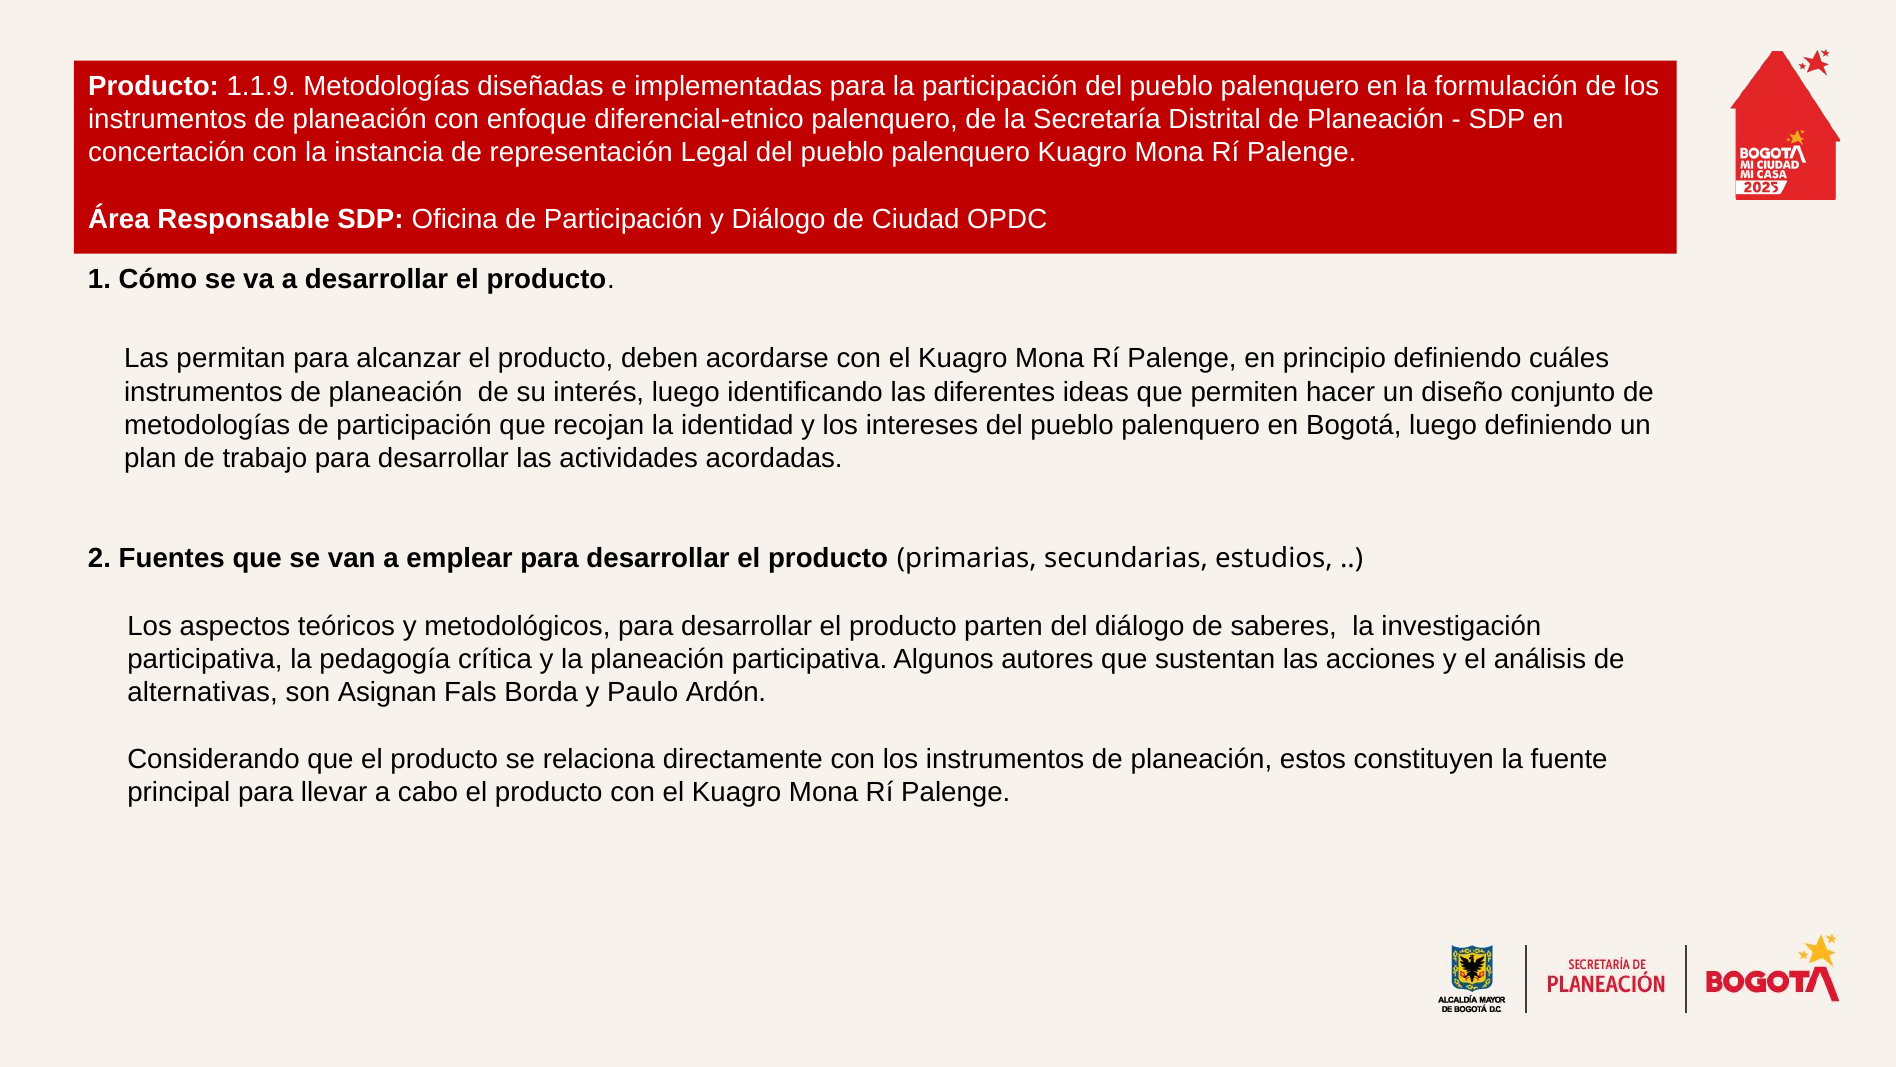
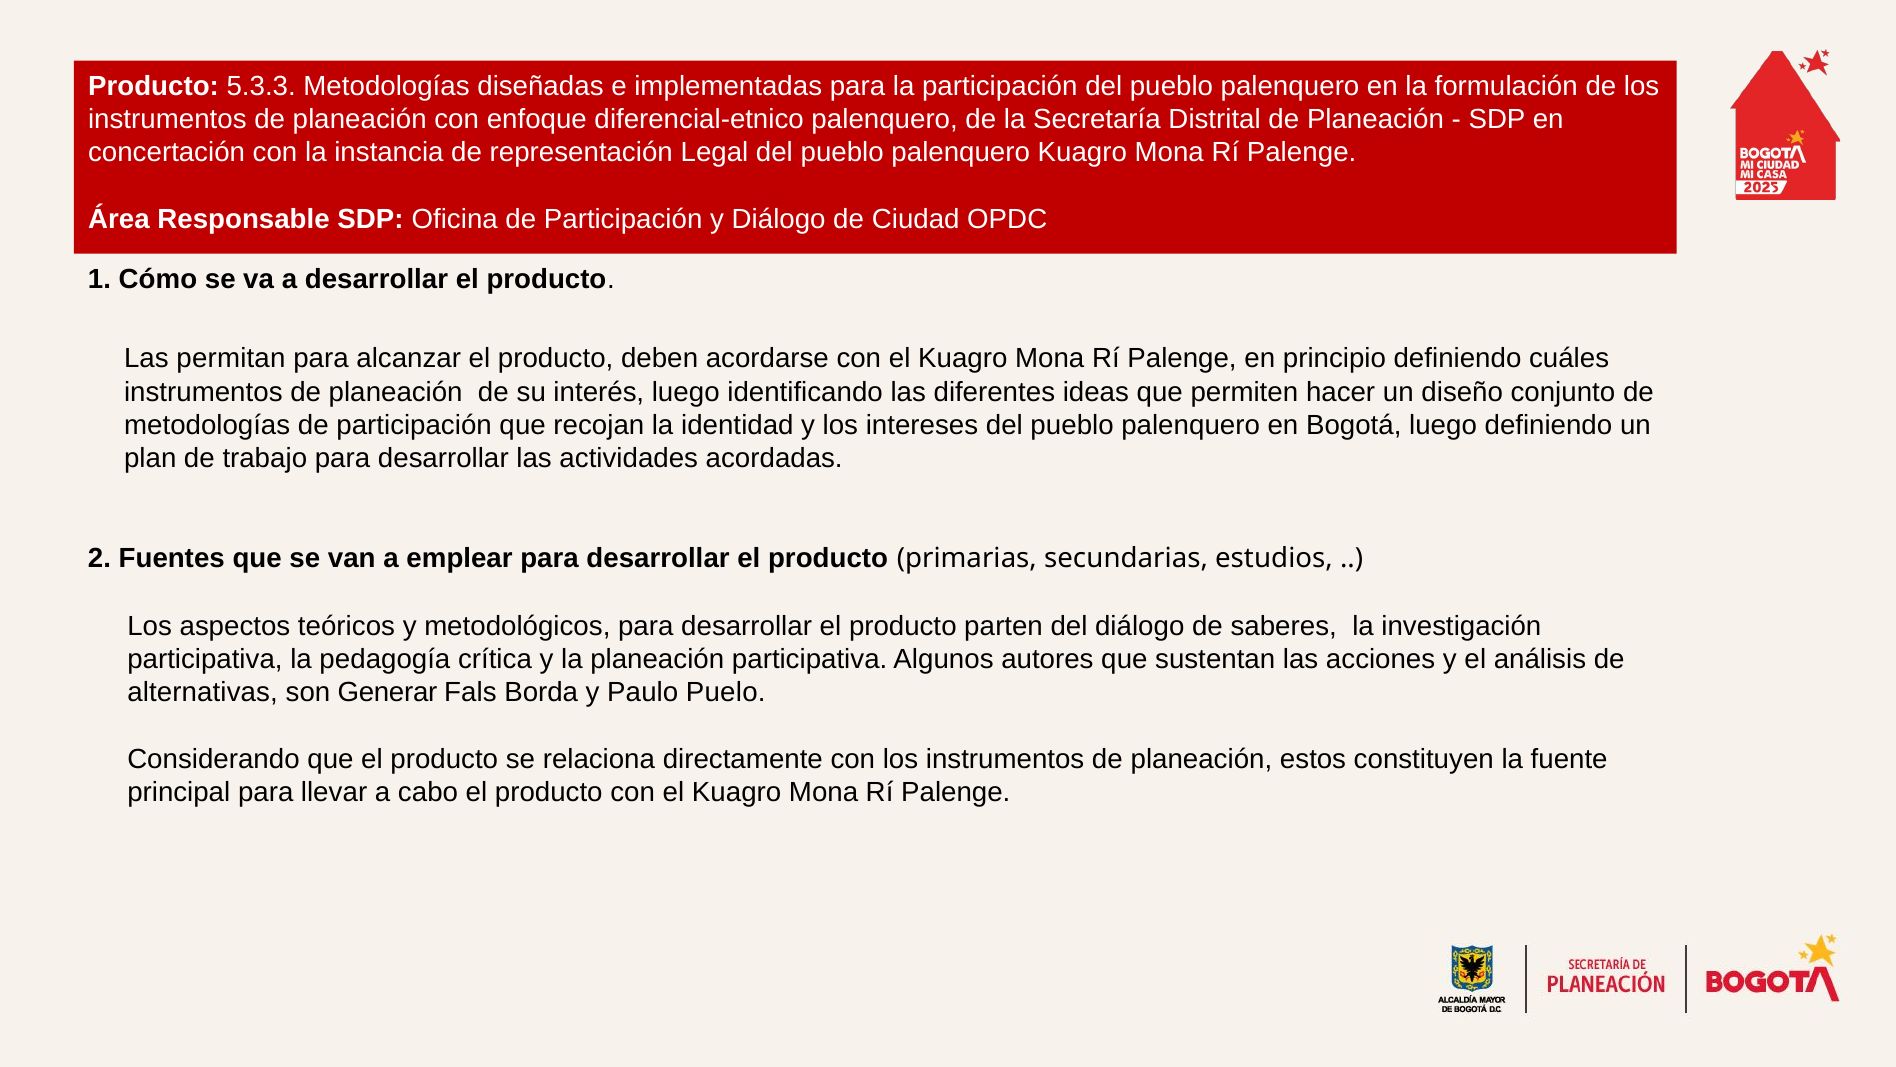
1.1.9: 1.1.9 -> 5.3.3 (261, 86)
Asignan: Asignan -> Generar (387, 693)
Ardón: Ardón -> Puelo (726, 693)
